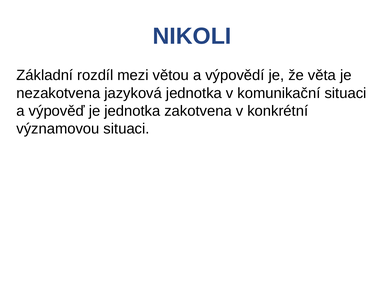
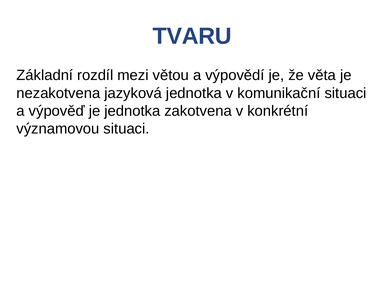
NIKOLI: NIKOLI -> TVARU (192, 36)
